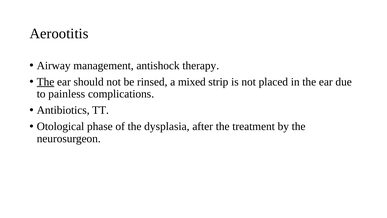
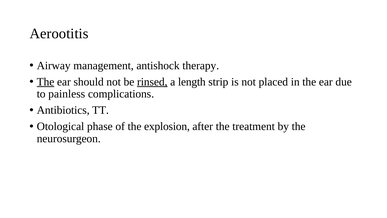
rinsed underline: none -> present (152, 82)
mixed: mixed -> length (192, 82)
dysplasia: dysplasia -> explosion (167, 126)
